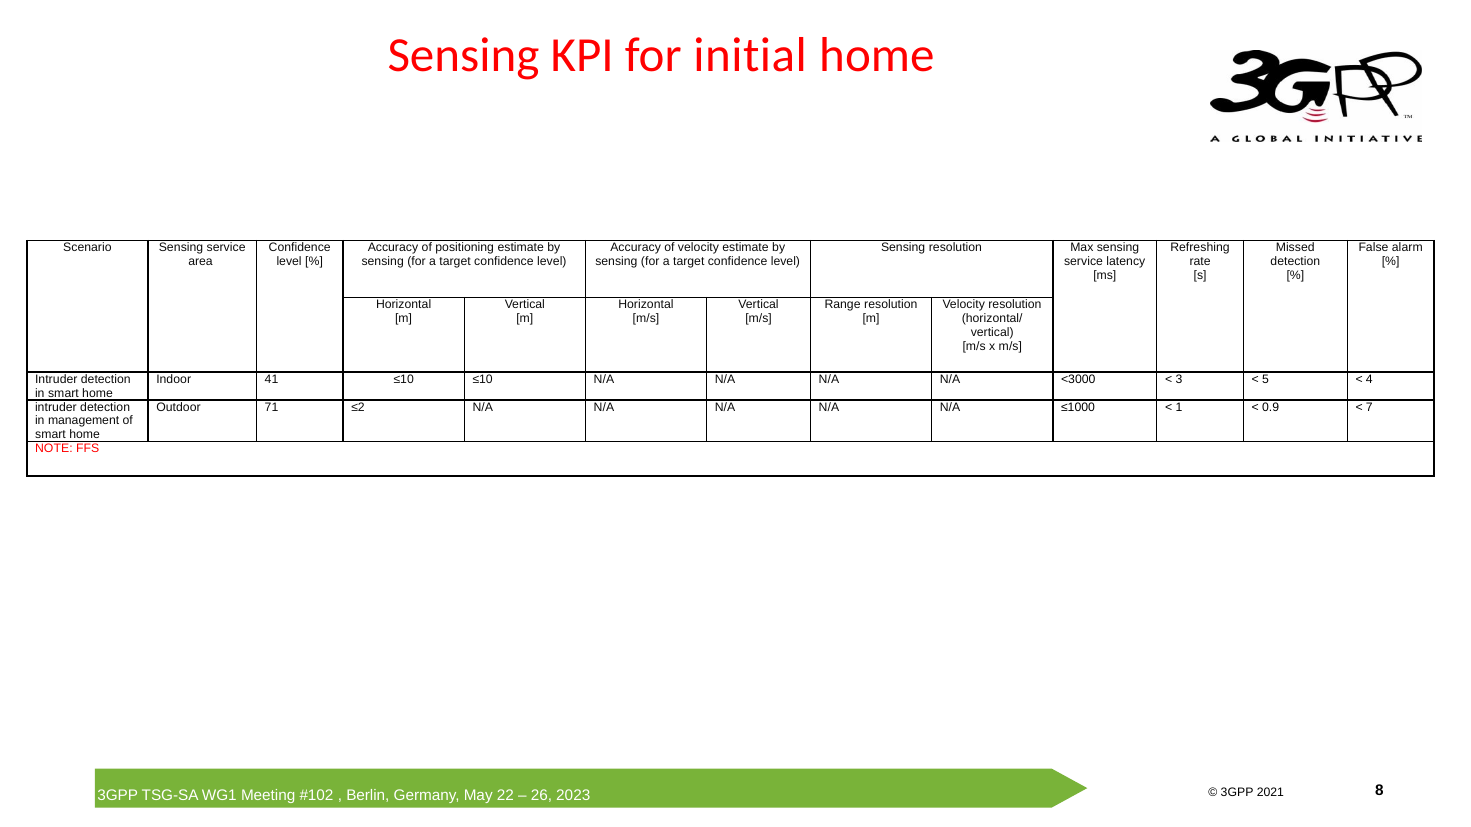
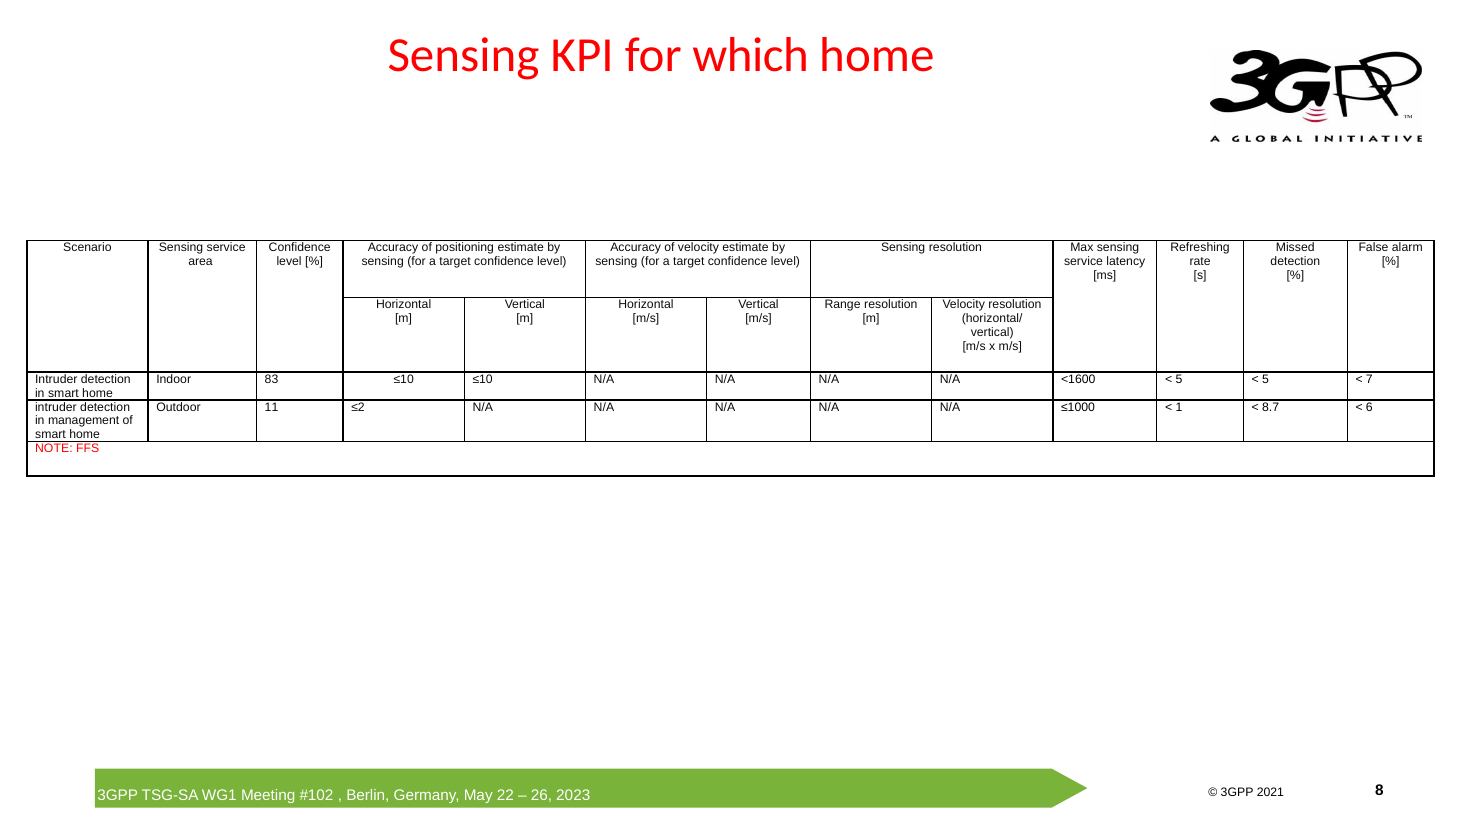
initial: initial -> which (751, 56)
41: 41 -> 83 (272, 379)
<3000: <3000 -> <1600 (1078, 379)
3: 3 -> 5 (1179, 379)
4: 4 -> 7 (1369, 379)
71: 71 -> 11 (272, 407)
0.9: 0.9 -> 8.7 (1271, 407)
7: 7 -> 6 (1369, 407)
